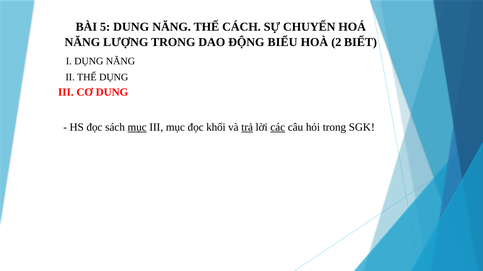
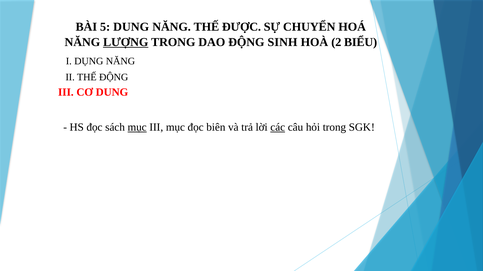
CÁCH: CÁCH -> ĐƯỢC (242, 27)
LƯỢNG underline: none -> present (126, 42)
BIỂU: BIỂU -> SINH (283, 42)
BIẾT: BIẾT -> BIỂU (361, 42)
THẾ DỤNG: DỤNG -> ĐỘNG (114, 78)
khối: khối -> biên (216, 127)
trả underline: present -> none (247, 127)
